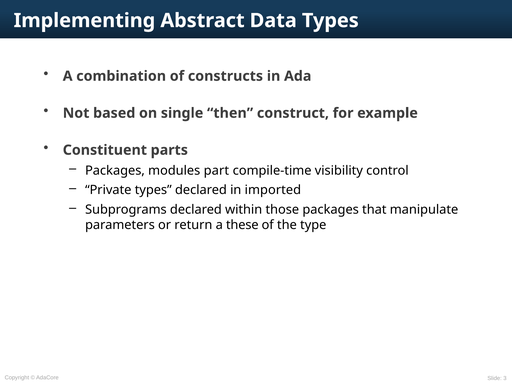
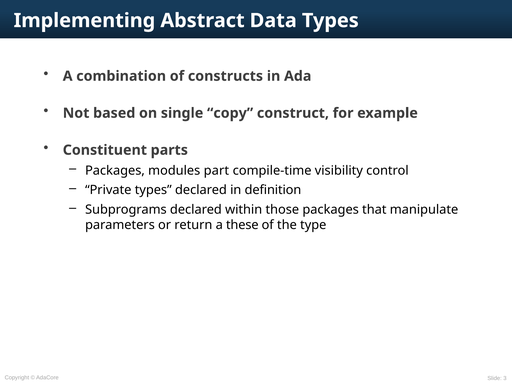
then: then -> copy (230, 113)
imported: imported -> definition (273, 190)
